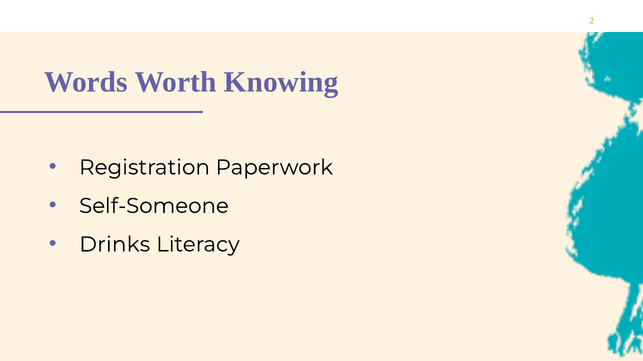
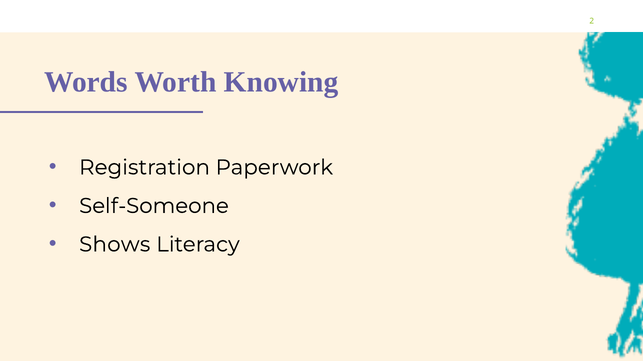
Drinks: Drinks -> Shows (115, 245)
